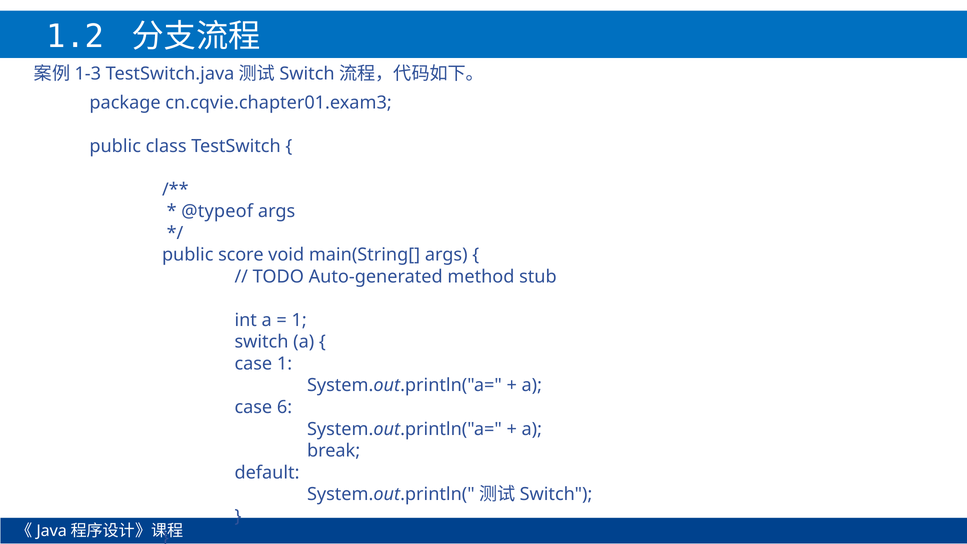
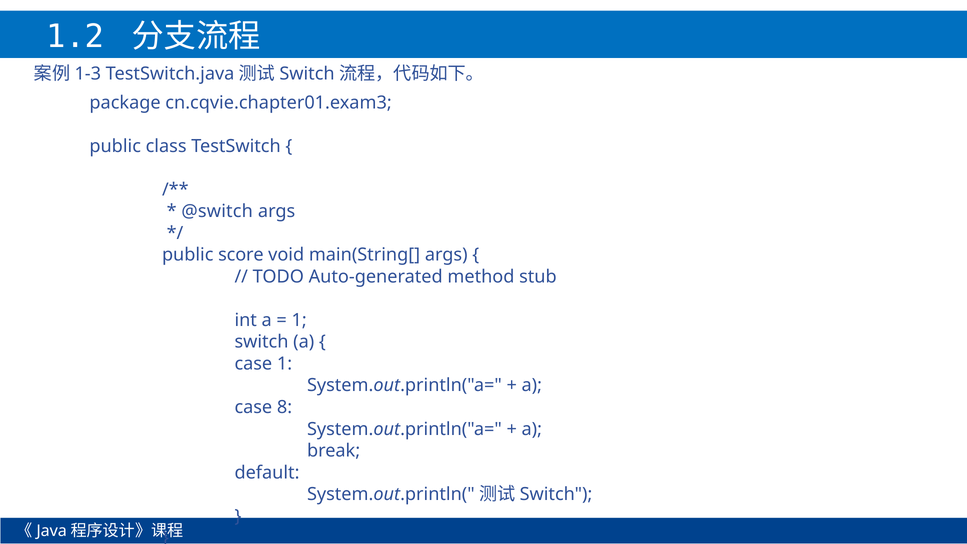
@typeof: @typeof -> @switch (217, 211)
6: 6 -> 8 (285, 407)
